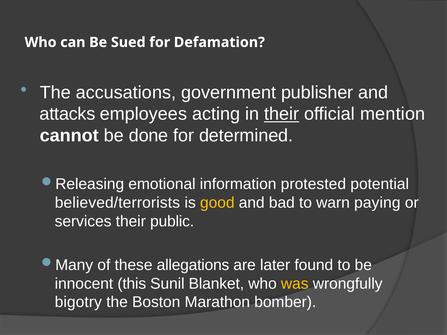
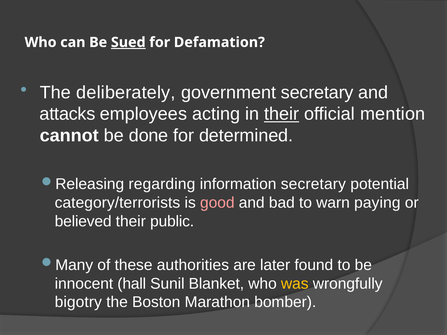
Sued underline: none -> present (128, 42)
accusations: accusations -> deliberately (126, 93)
government publisher: publisher -> secretary (317, 93)
emotional: emotional -> regarding (162, 184)
information protested: protested -> secretary (313, 184)
believed/terrorists: believed/terrorists -> category/terrorists (117, 203)
good colour: yellow -> pink (217, 203)
services: services -> believed (83, 221)
allegations: allegations -> authorities (193, 265)
this: this -> hall (132, 284)
